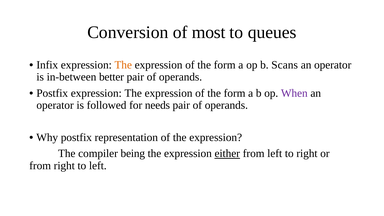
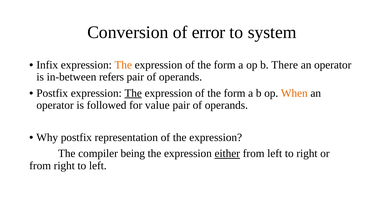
most: most -> error (209, 32)
queues: queues -> system (272, 32)
Scans: Scans -> There (285, 65)
better: better -> refers (112, 77)
The underline: none -> present (133, 93)
When colour: purple -> orange (294, 93)
needs: needs -> value (157, 105)
